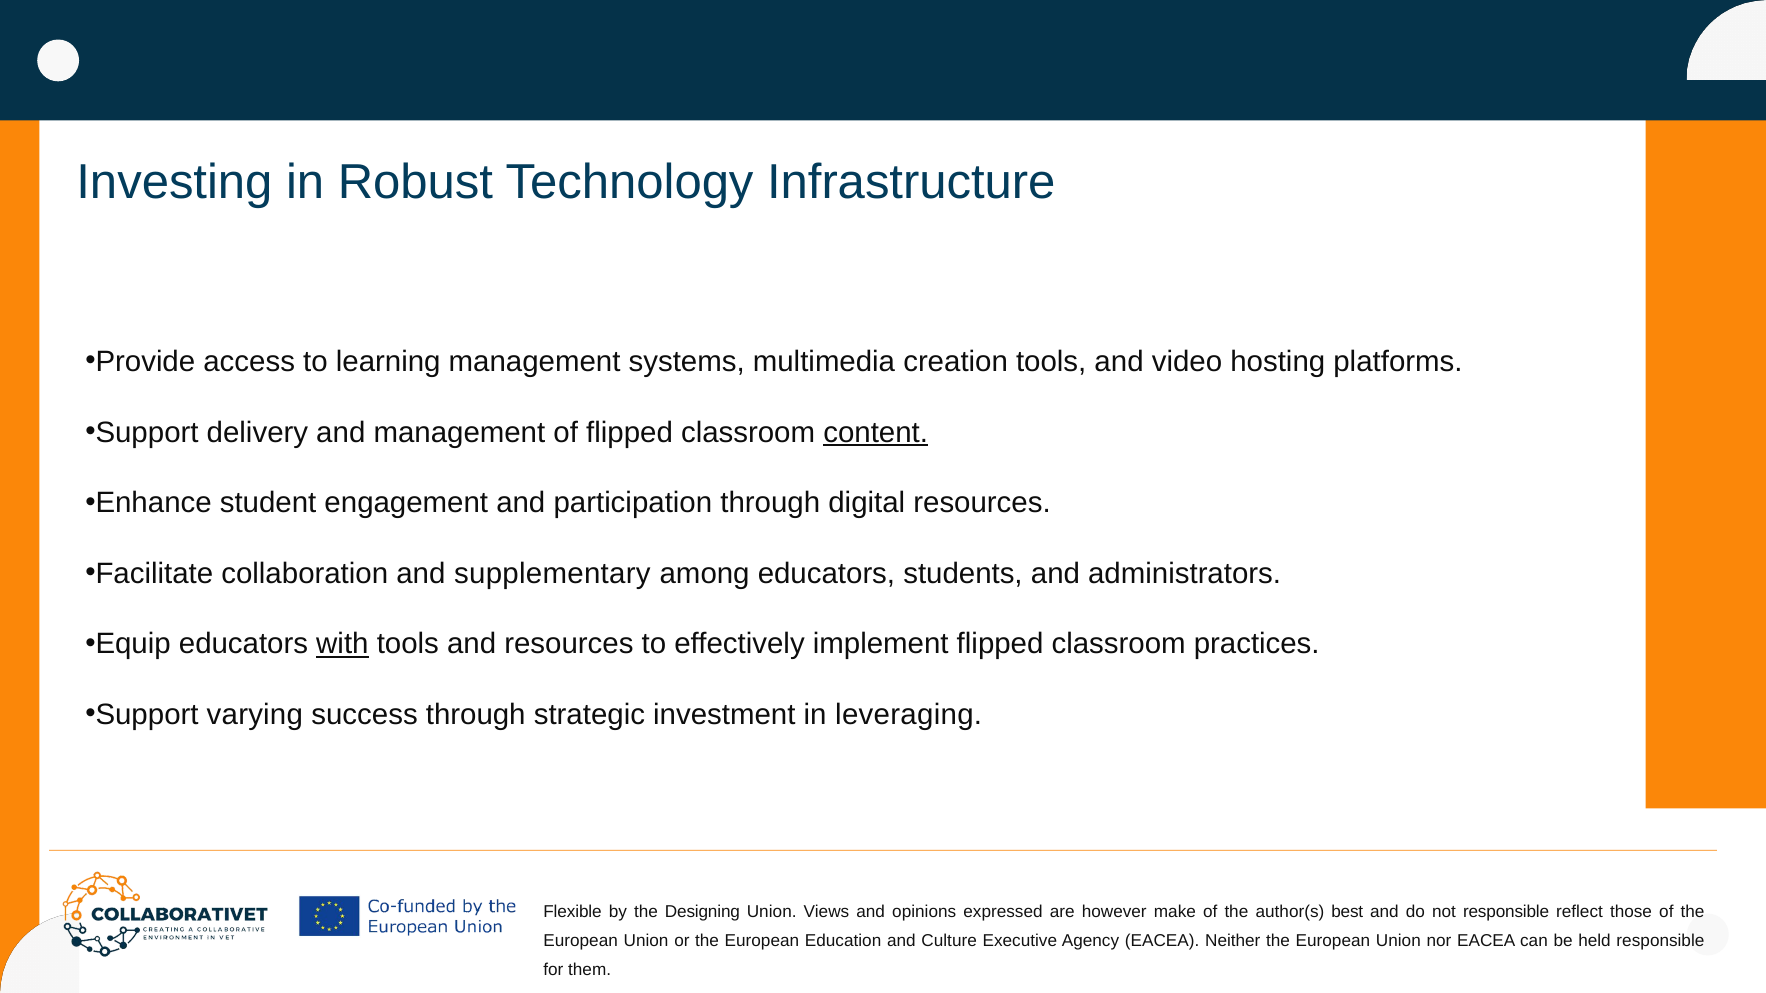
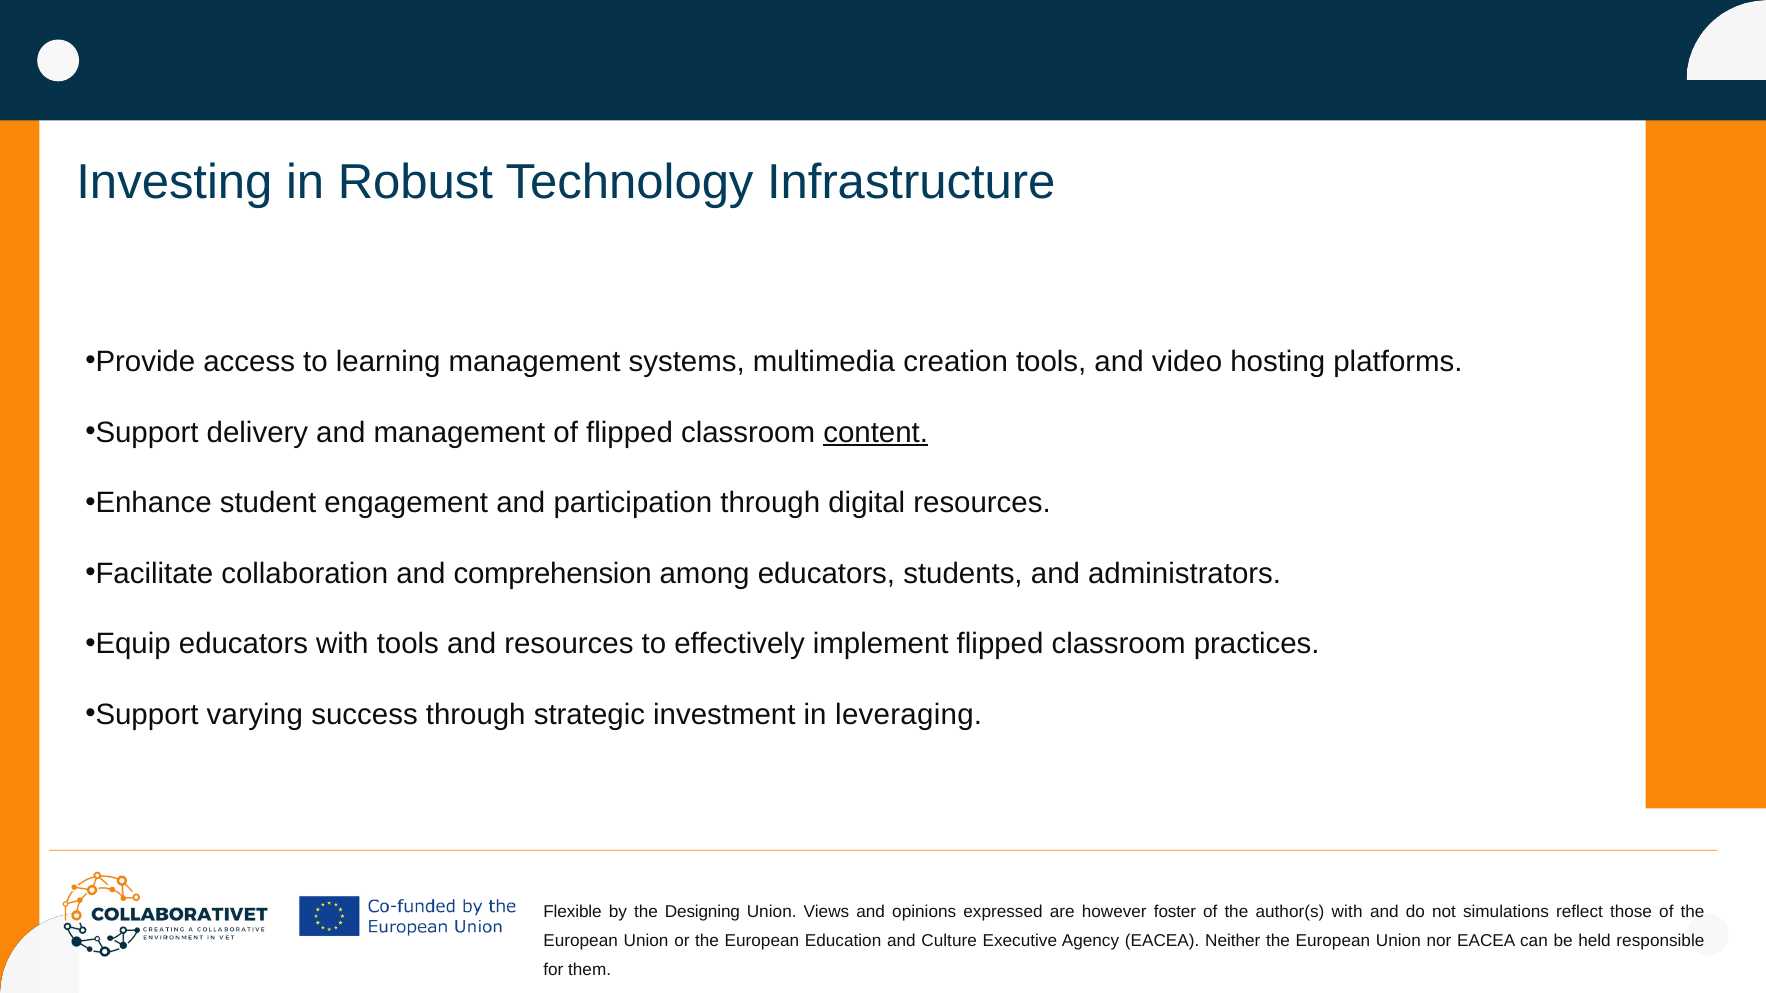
supplementary: supplementary -> comprehension (553, 574)
with underline: present -> none (342, 644)
make: make -> foster (1175, 912)
author(s best: best -> with (1347, 912)
not responsible: responsible -> simulations (1506, 912)
